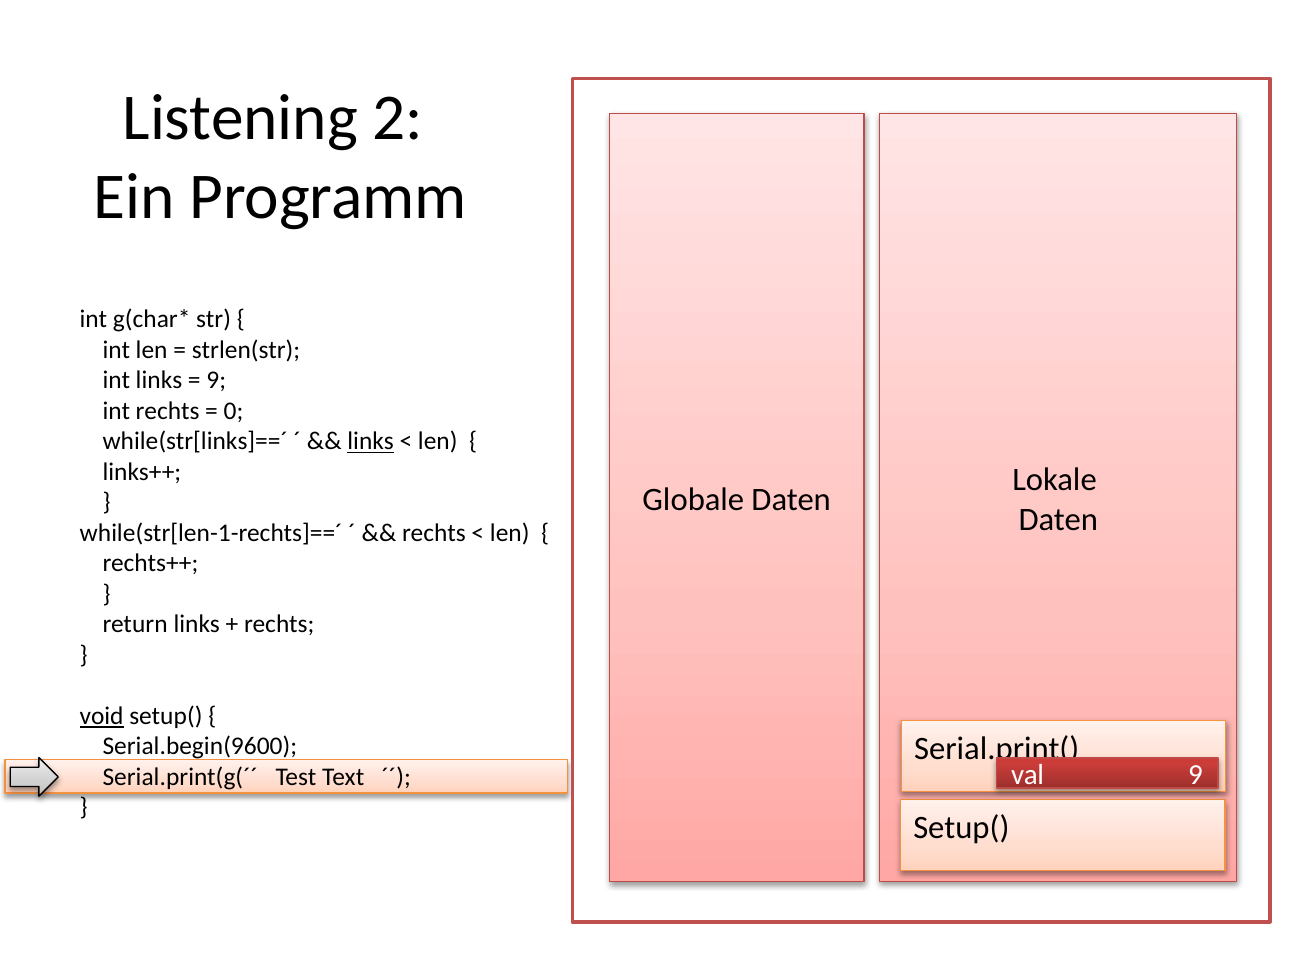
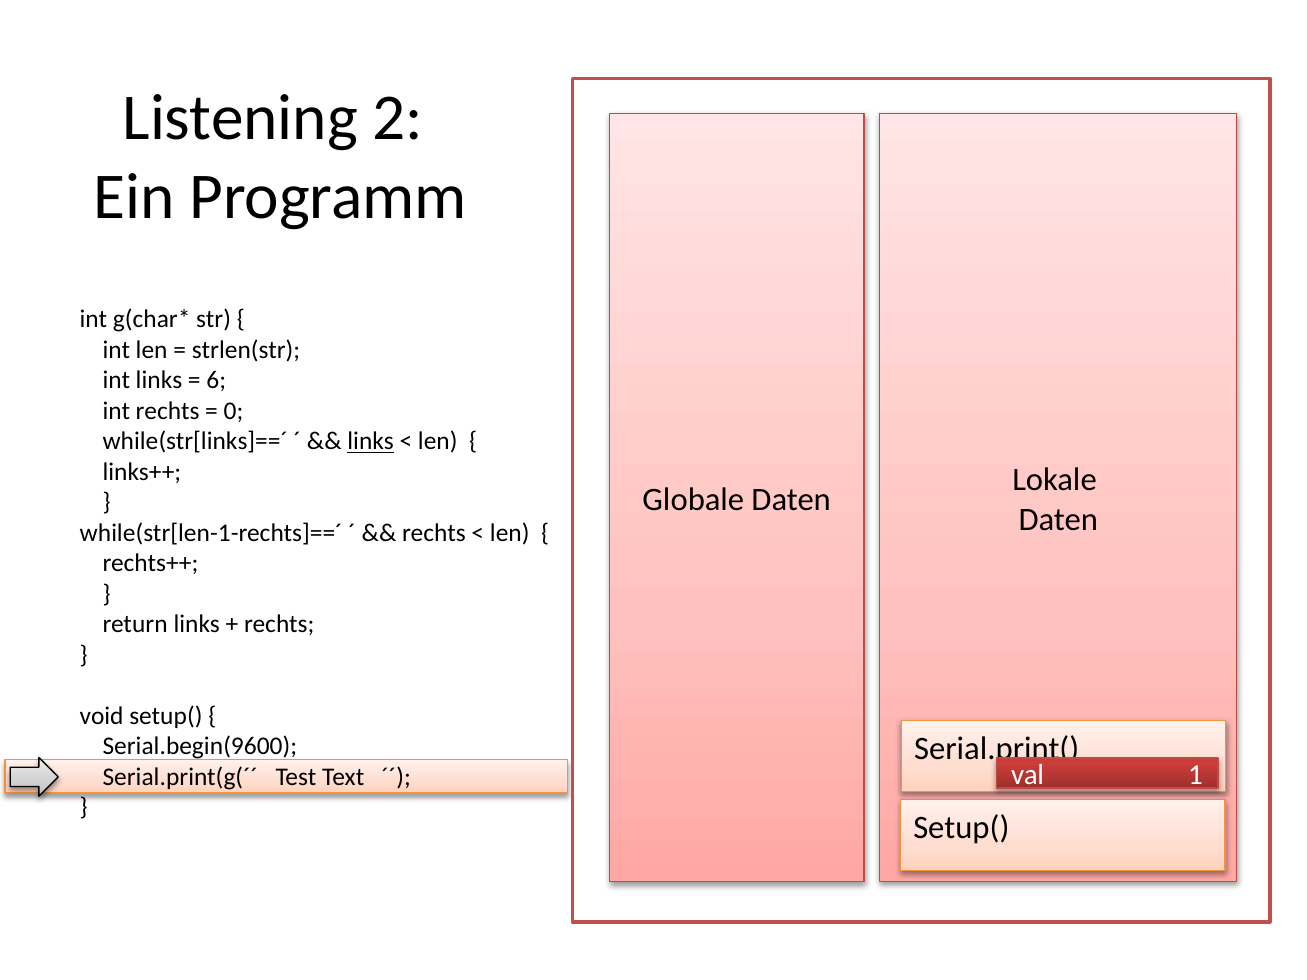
9: 9 -> 6 (216, 380)
void underline: present -> none (102, 716)
val 9: 9 -> 1 (1195, 775)
